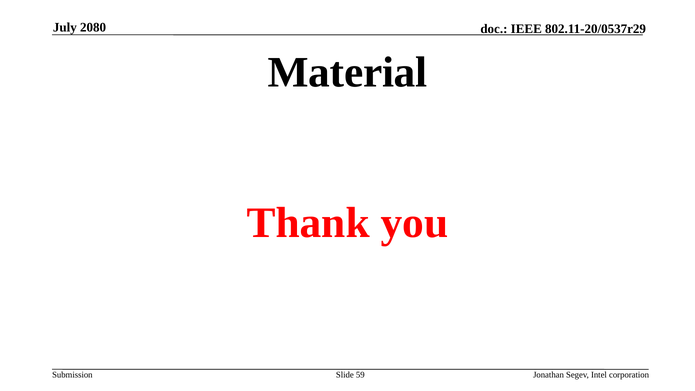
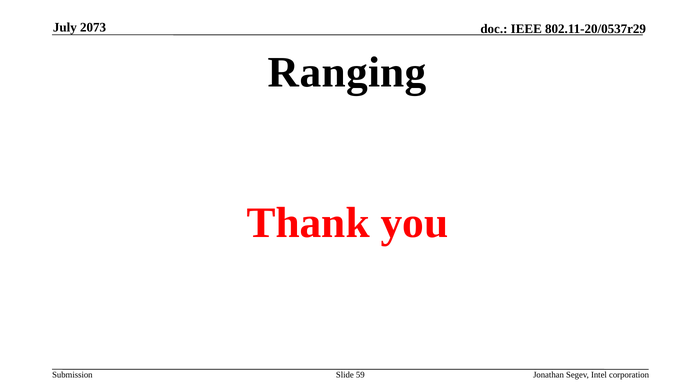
2080: 2080 -> 2073 (93, 28)
Material: Material -> Ranging (347, 72)
